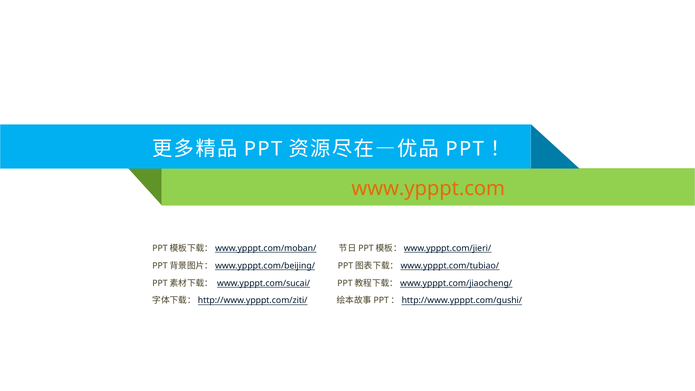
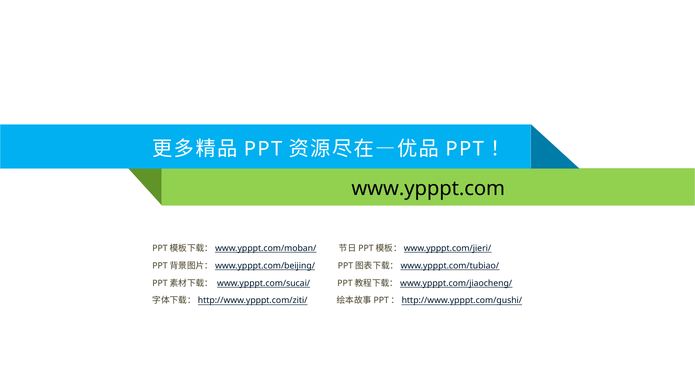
www.ypppt.com colour: orange -> black (428, 188)
